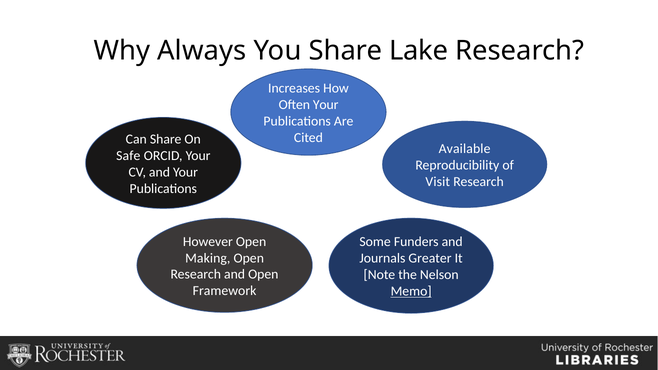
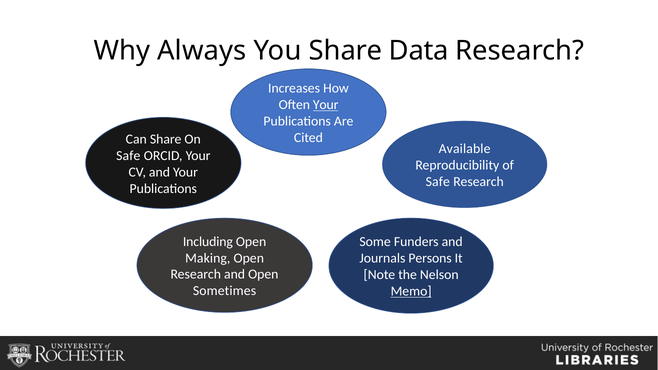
Lake: Lake -> Data (419, 51)
Your underline: none -> present (326, 105)
Visit: Visit -> Safe (438, 182)
However: However -> Including (208, 242)
Greater: Greater -> Persons (430, 258)
Framework: Framework -> Sometimes (225, 291)
